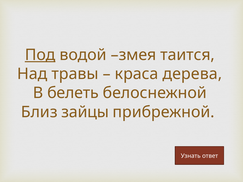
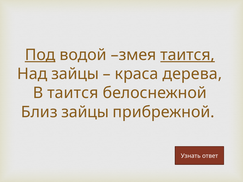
таится underline: none -> present (188, 55)
Над травы: травы -> зайцы (75, 74)
В белеть: белеть -> таится (73, 93)
